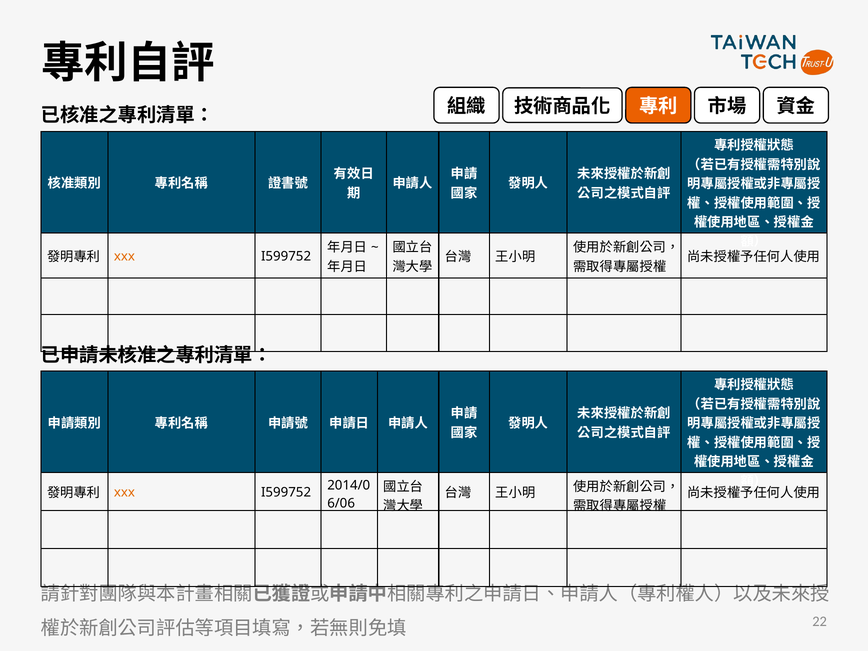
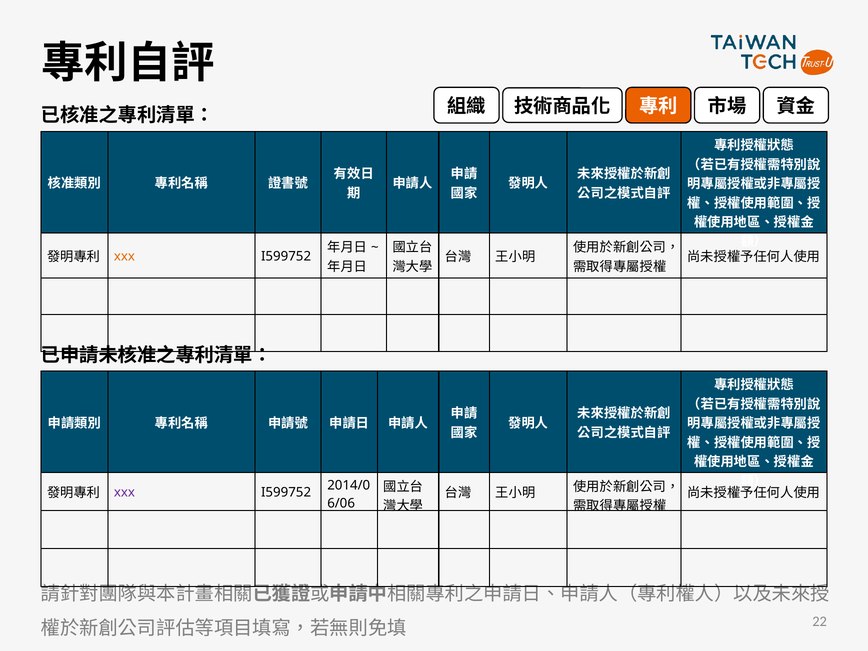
xxx colour: orange -> purple (124, 492)
